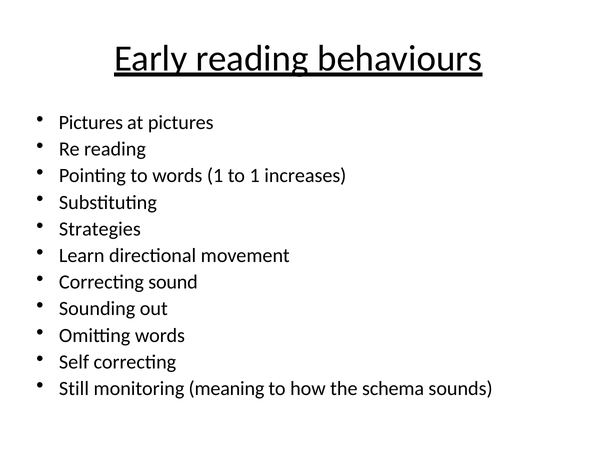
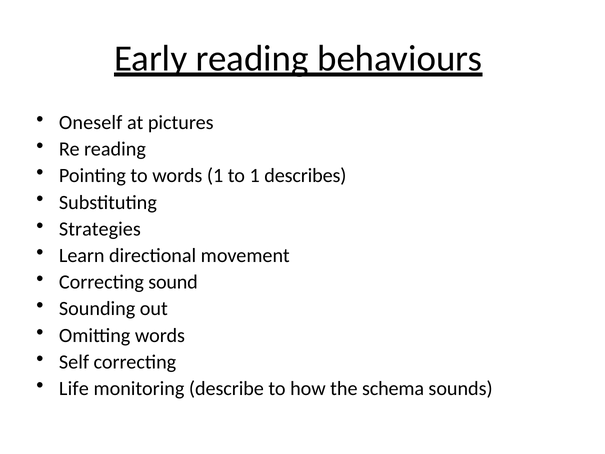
Pictures: Pictures -> Oneself (91, 122)
increases: increases -> describes (305, 176)
Still: Still -> Life (74, 388)
meaning: meaning -> describe (226, 388)
